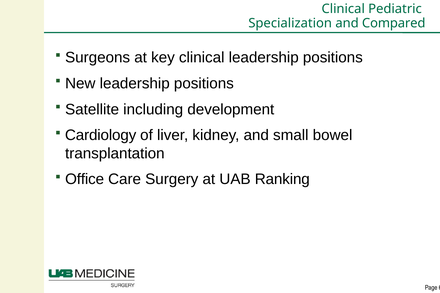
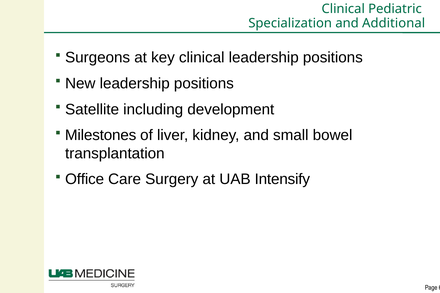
Compared: Compared -> Additional (394, 23)
Cardiology: Cardiology -> Milestones (101, 135)
Ranking: Ranking -> Intensify (282, 179)
